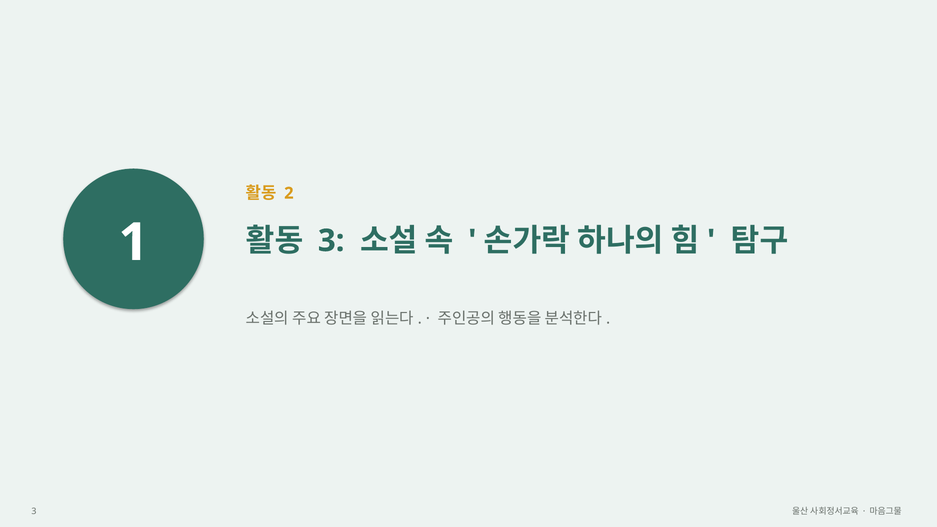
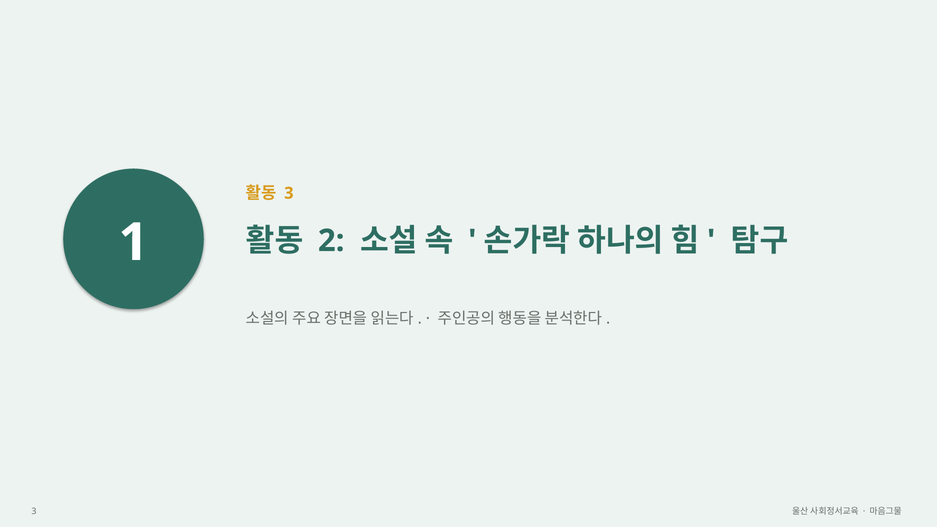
2: 2 -> 3 (289, 193)
3: 3 -> 2 (331, 241)
